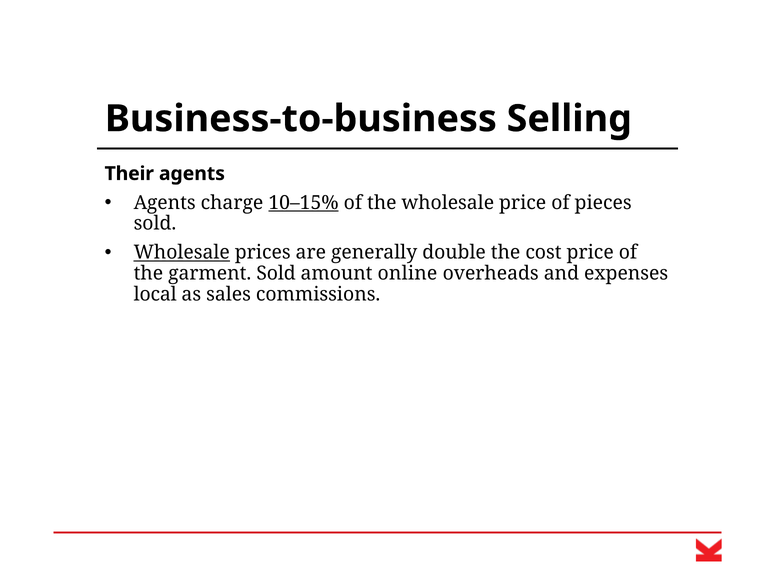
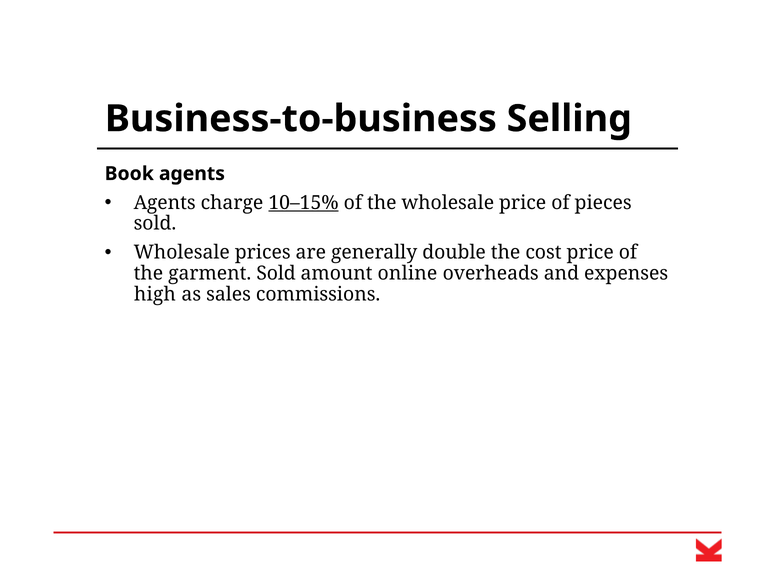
Their: Their -> Book (129, 174)
Wholesale underline: present -> none (182, 253)
local: local -> high (155, 295)
